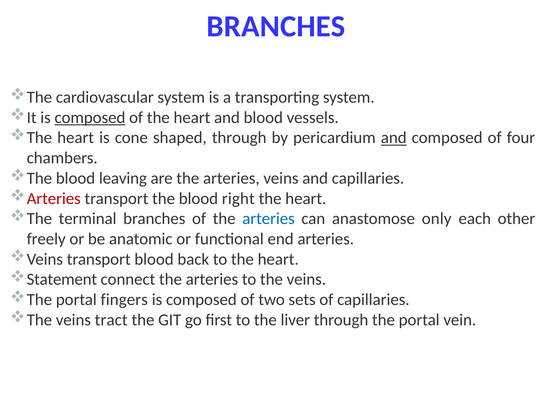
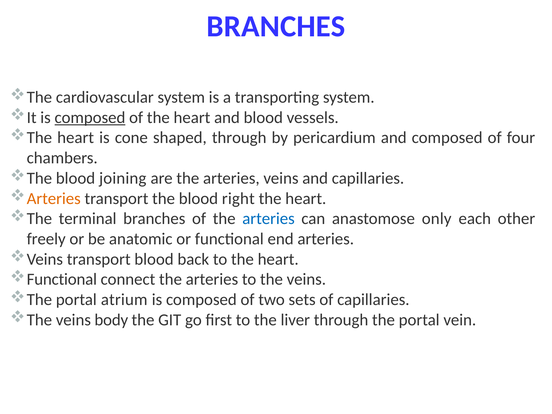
and underline: present -> none (394, 138)
leaving: leaving -> joining (123, 178)
Arteries colour: red -> orange (54, 198)
Statement: Statement -> Functional (62, 279)
fingers: fingers -> atrium (124, 300)
tract: tract -> body (111, 320)
